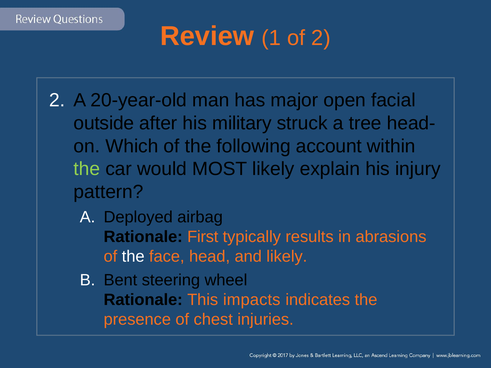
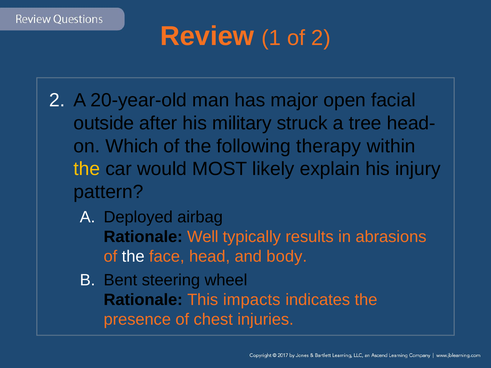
account: account -> therapy (329, 146)
the colour: light green -> yellow (87, 169)
First: First -> Well (203, 237)
and likely: likely -> body (287, 257)
